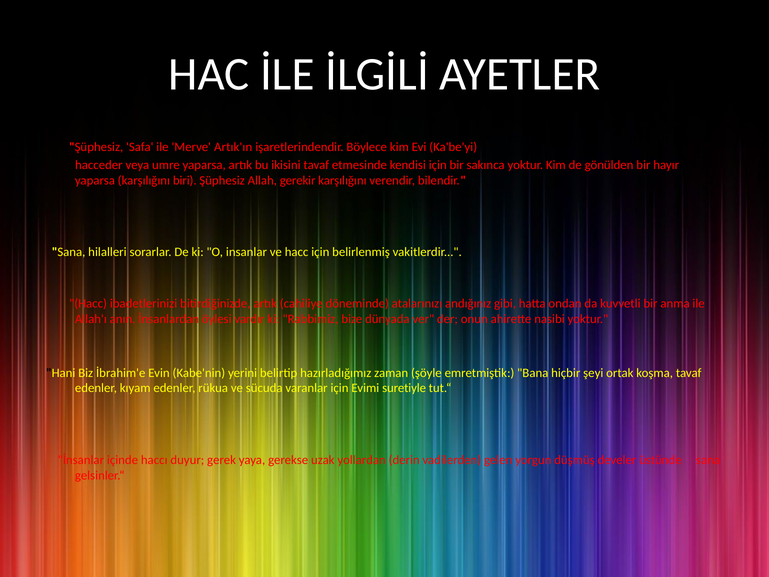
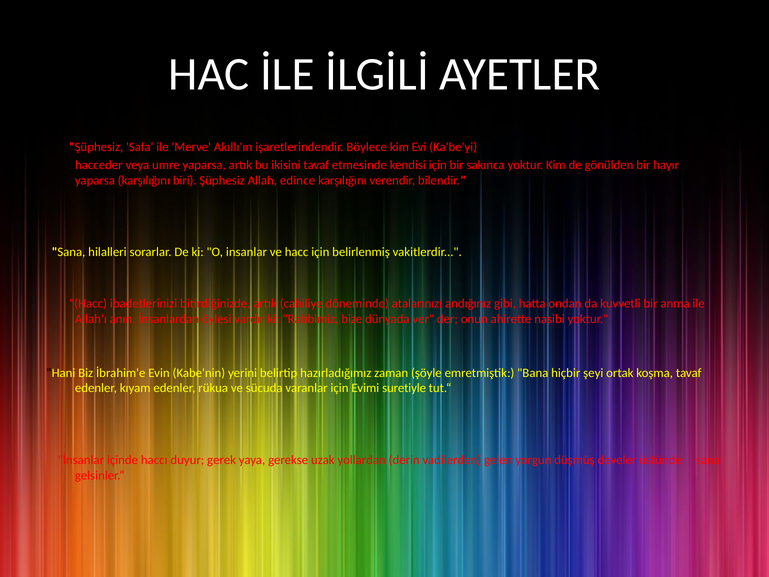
Artık'ın: Artık'ın -> Akıllı'ın (233, 147)
gerekir: gerekir -> edince (298, 180)
